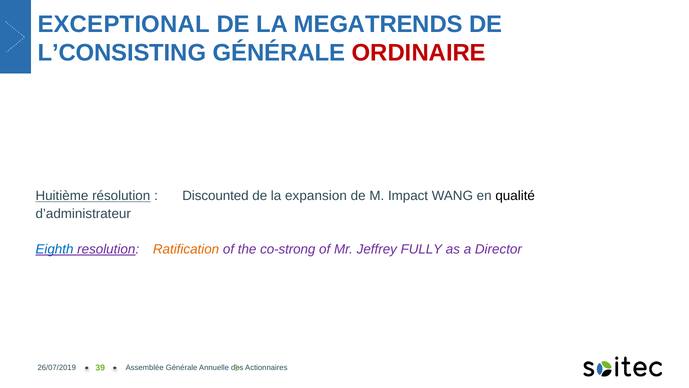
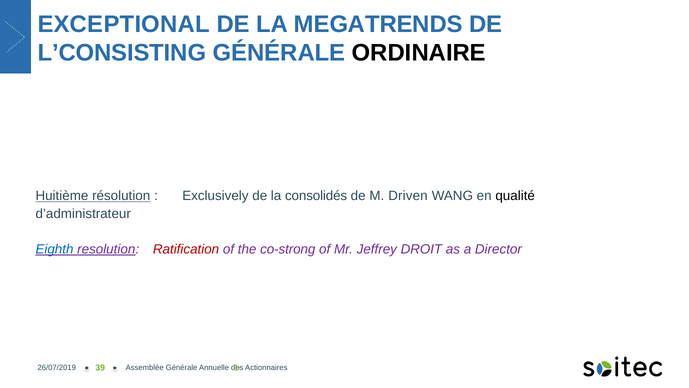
ORDINAIRE colour: red -> black (419, 53)
Discounted: Discounted -> Exclusively (215, 196)
expansion: expansion -> consolidés (316, 196)
Impact: Impact -> Driven (408, 196)
Ratification colour: orange -> red (186, 249)
FULLY: FULLY -> DROIT (421, 249)
